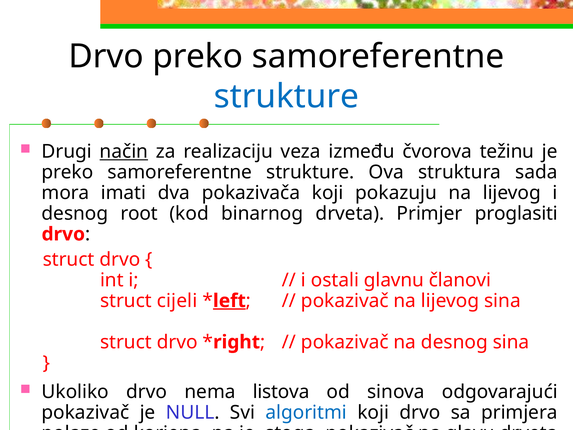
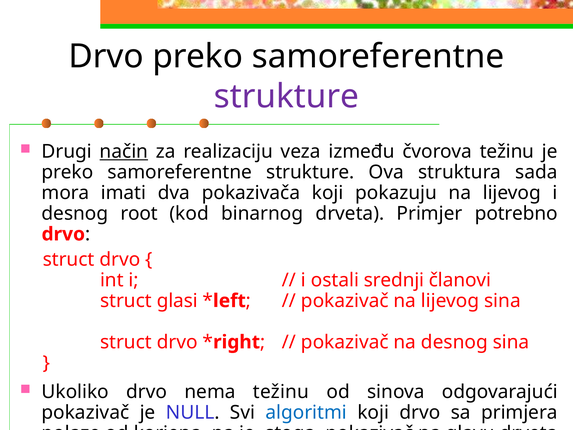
strukture colour: blue -> purple (286, 96)
proglasiti: proglasiti -> potrebno (516, 213)
glavnu: glavnu -> srednji (394, 280)
cijeli: cijeli -> glasi (177, 301)
left underline: present -> none (229, 301)
nema listova: listova -> težinu (281, 392)
